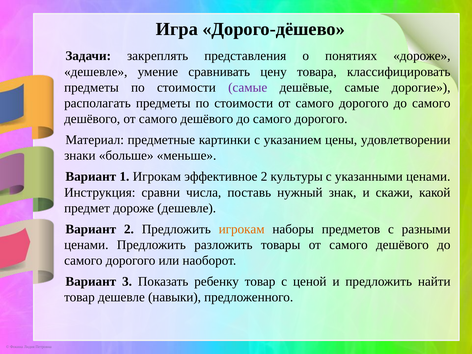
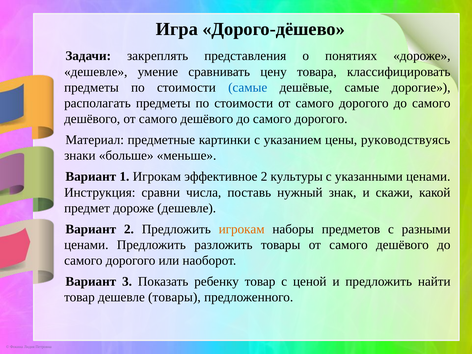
самые colour: purple -> blue (248, 87)
удовлетворении: удовлетворении -> руководствуясь (406, 140)
дешевле навыки: навыки -> товары (174, 297)
